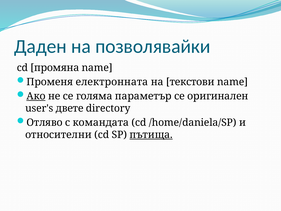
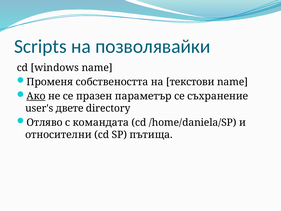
Даден: Даден -> Scripts (40, 46)
промяна: промяна -> windows (55, 68)
електронната: електронната -> собствеността (112, 82)
голяма: голяма -> празен (94, 96)
оригинален: оригинален -> съхранение (218, 96)
пътища underline: present -> none (151, 135)
